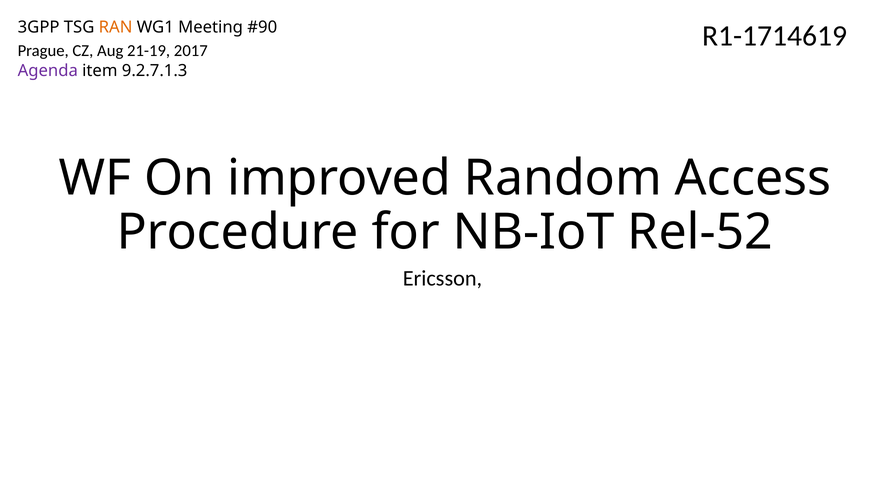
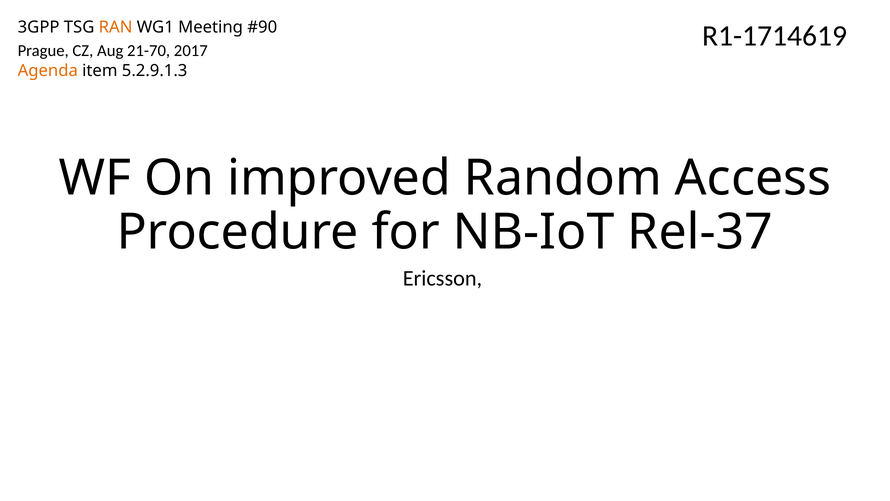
21-19: 21-19 -> 21-70 (149, 51)
Agenda colour: purple -> orange (48, 71)
9.2.7.1.3: 9.2.7.1.3 -> 5.2.9.1.3 (155, 71)
Rel-52: Rel-52 -> Rel-37 (700, 232)
